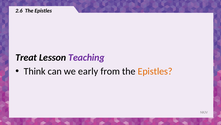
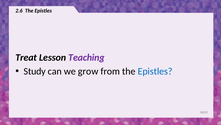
Think: Think -> Study (35, 71)
early: early -> grow (88, 71)
Epistles colour: orange -> blue (155, 71)
